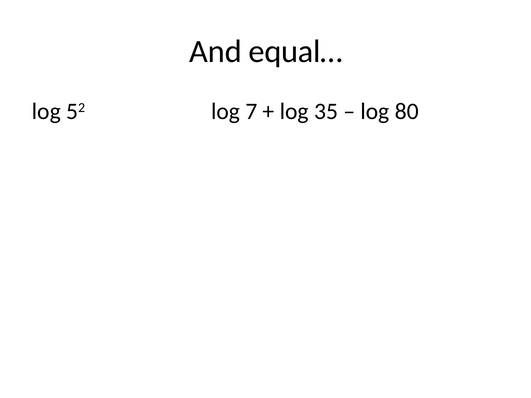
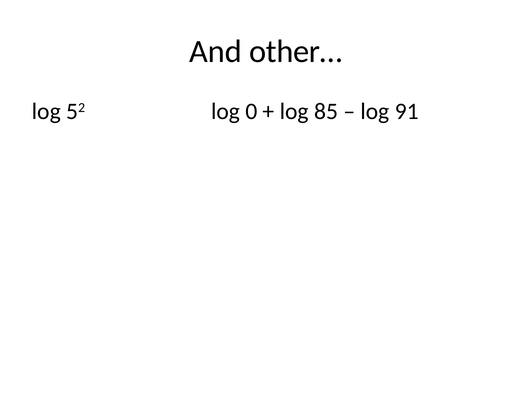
equal…: equal… -> other… (296, 51)
7: 7 -> 0 (251, 111)
35: 35 -> 85 (326, 111)
80: 80 -> 91 (407, 111)
